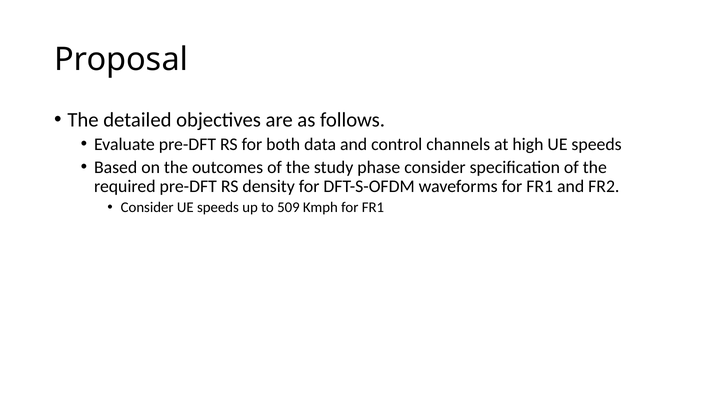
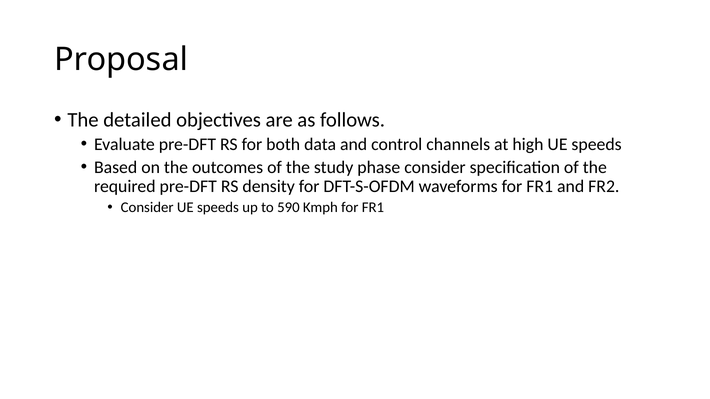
509: 509 -> 590 (288, 208)
